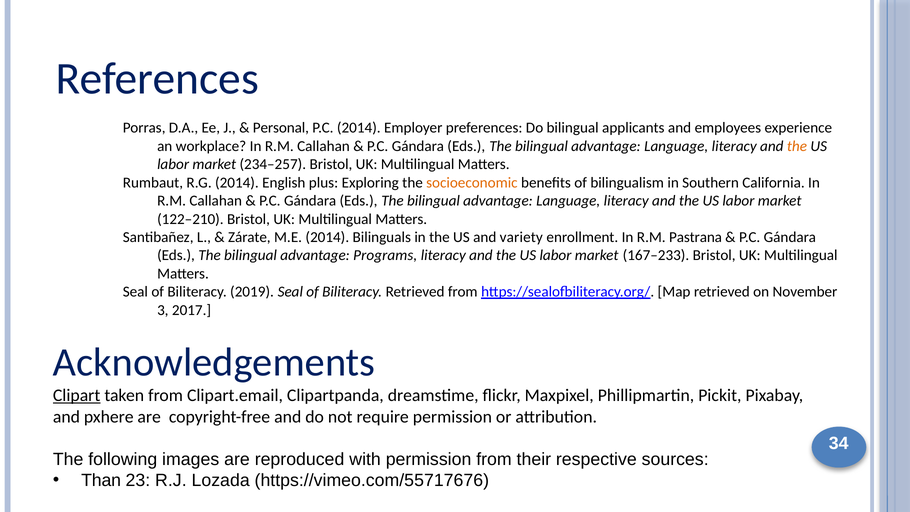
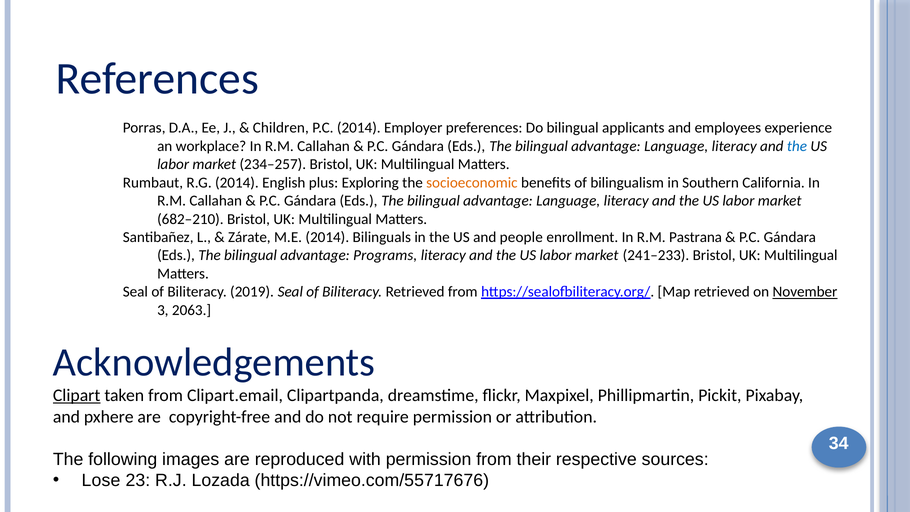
Personal: Personal -> Children (281, 128)
the colour: orange -> blue (797, 146)
122–210: 122–210 -> 682–210 (190, 219)
variety: variety -> people (521, 237)
167–233: 167–233 -> 241–233 (656, 255)
November underline: none -> present (805, 292)
2017: 2017 -> 2063 (192, 310)
Than: Than -> Lose (101, 480)
